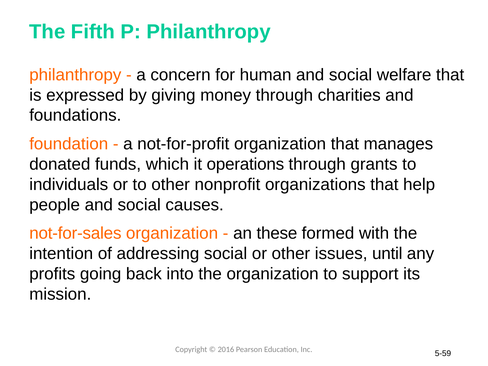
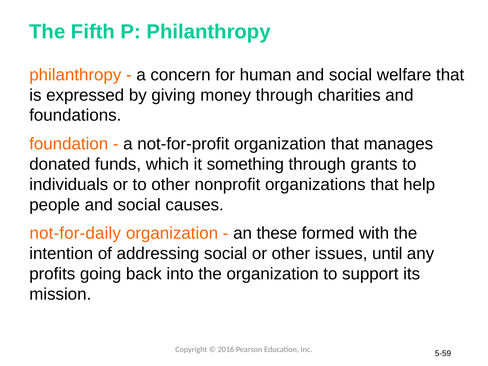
operations: operations -> something (245, 164)
not-for-sales: not-for-sales -> not-for-daily (75, 233)
